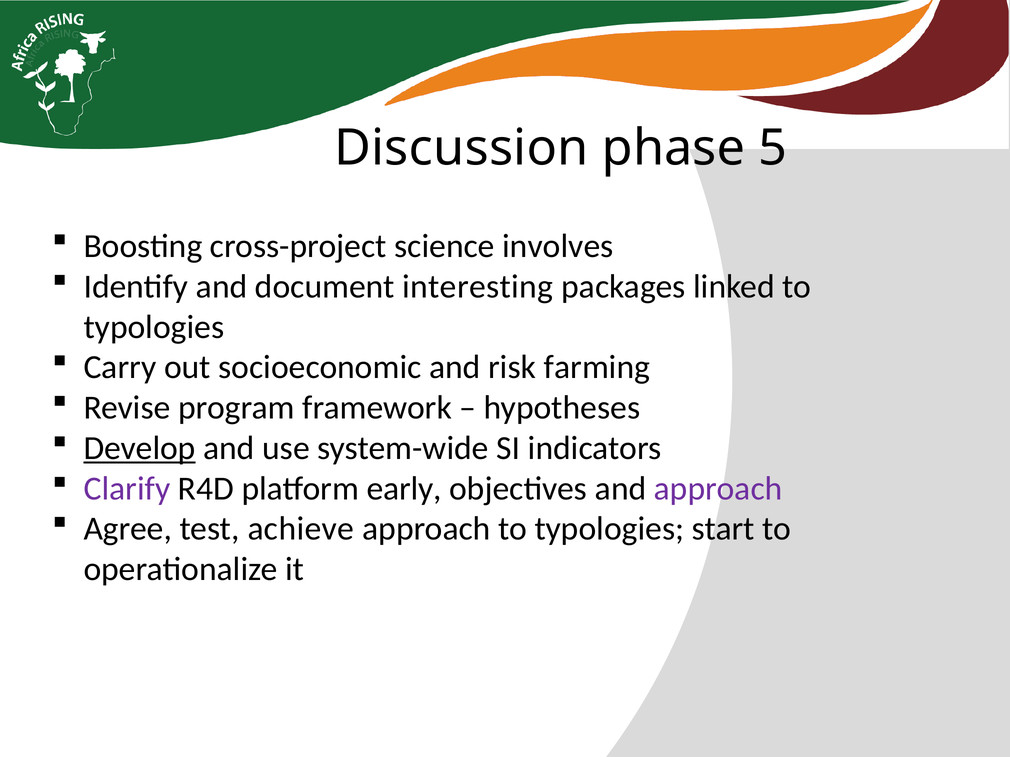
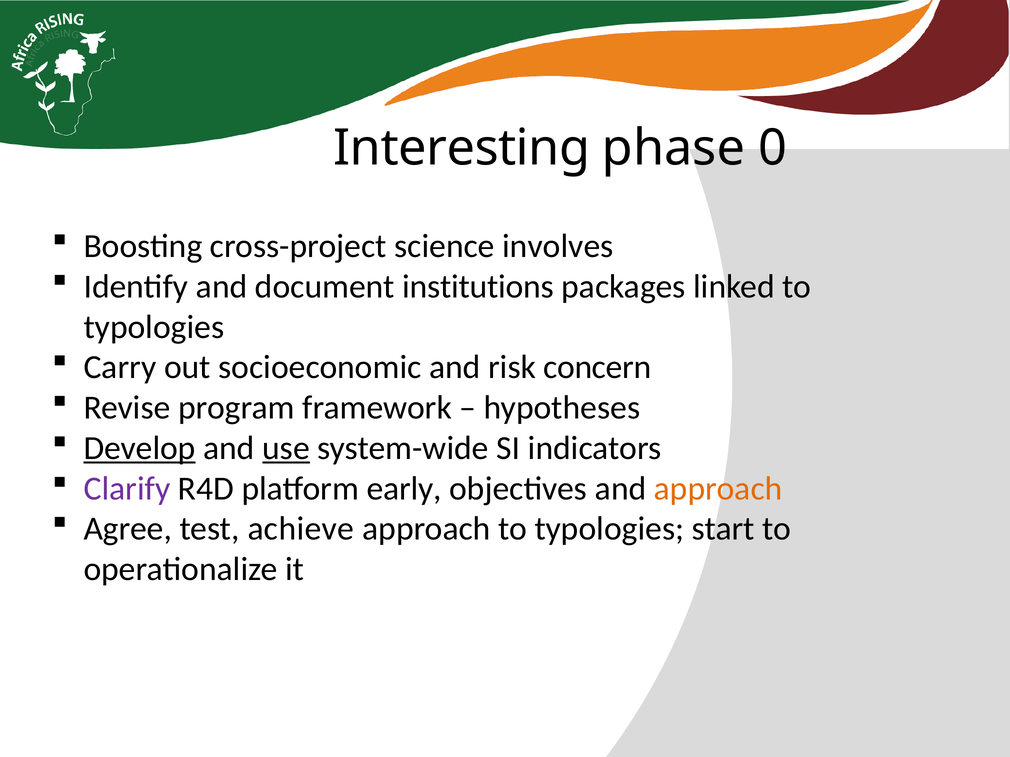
Discussion: Discussion -> Interesting (462, 148)
5: 5 -> 0 (773, 148)
interesting: interesting -> institutions (478, 287)
farming: farming -> concern (597, 368)
use underline: none -> present (286, 448)
approach colour: purple -> orange (718, 489)
